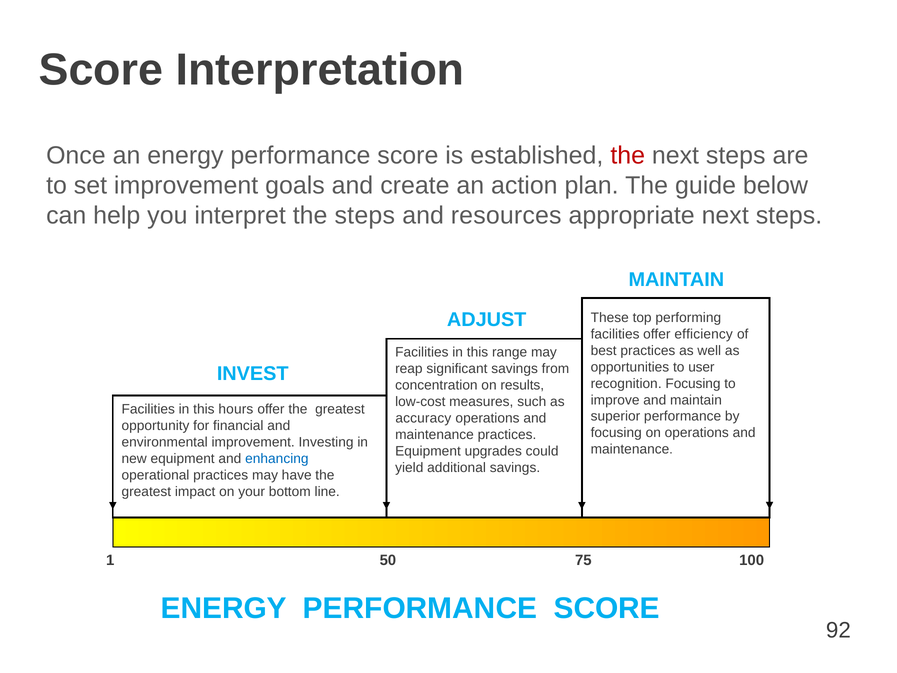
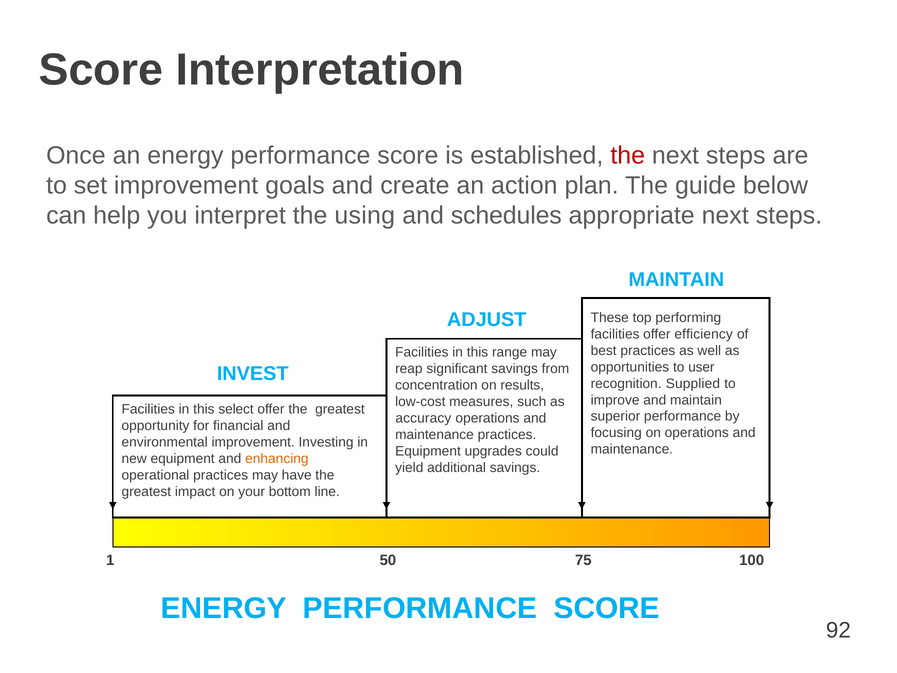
the steps: steps -> using (365, 215)
resources: resources -> schedules (506, 215)
recognition Focusing: Focusing -> Supplied (693, 383)
hours: hours -> select (236, 409)
enhancing colour: blue -> orange (277, 458)
